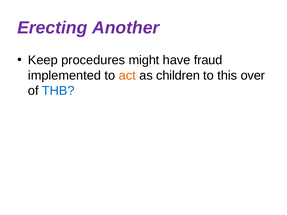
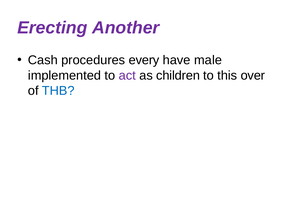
Keep: Keep -> Cash (43, 60)
might: might -> every (144, 60)
fraud: fraud -> male (208, 60)
act colour: orange -> purple (127, 76)
